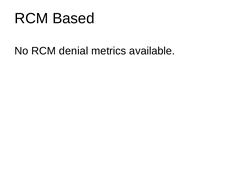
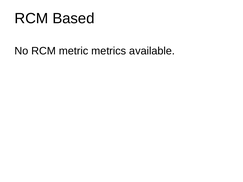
denial: denial -> metric (74, 51)
